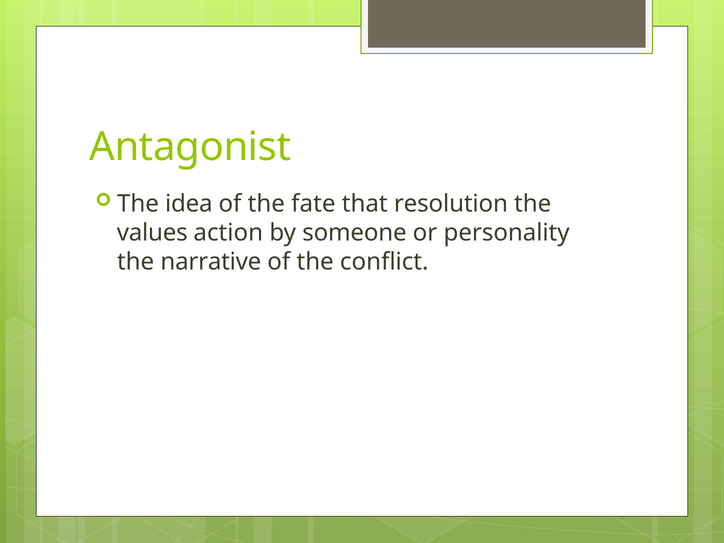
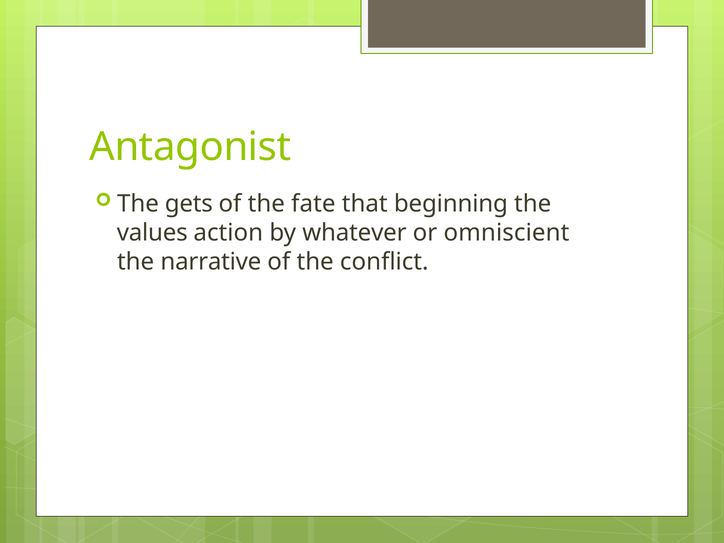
idea: idea -> gets (189, 204)
resolution: resolution -> beginning (451, 204)
someone: someone -> whatever (354, 233)
personality: personality -> omniscient (507, 233)
